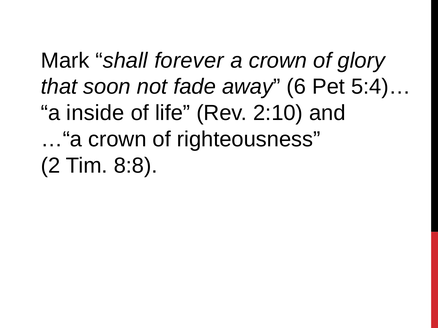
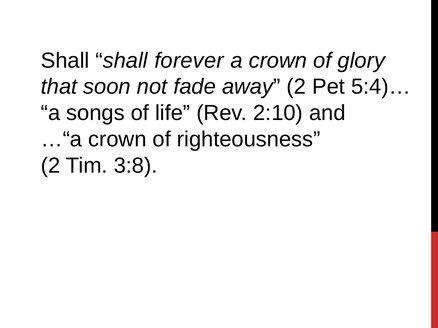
Mark: Mark -> Shall (65, 61)
away 6: 6 -> 2 (296, 87)
inside: inside -> songs (95, 113)
8:8: 8:8 -> 3:8 (136, 166)
